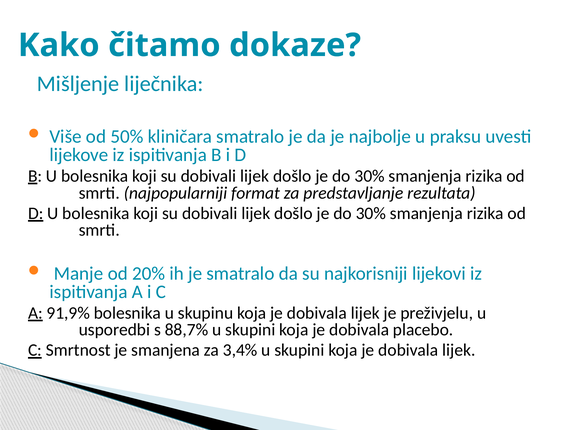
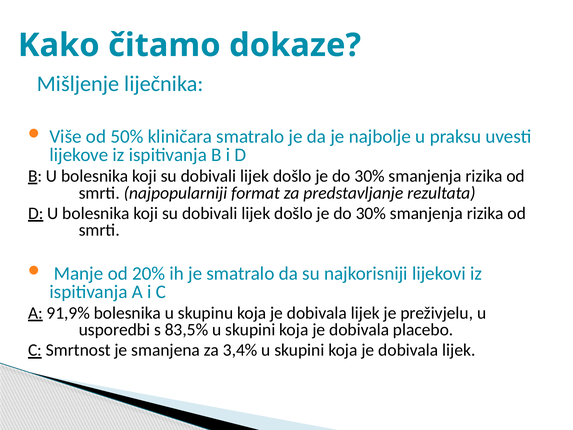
88,7%: 88,7% -> 83,5% (187, 330)
